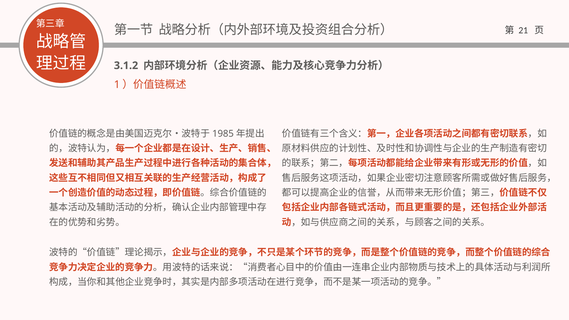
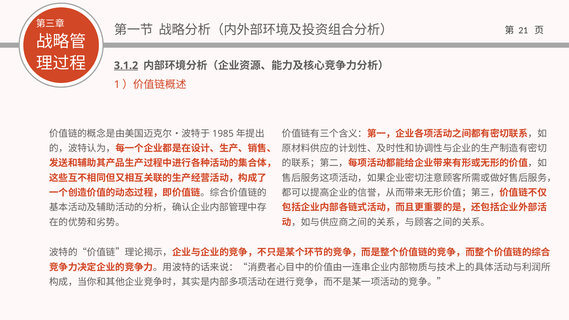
3.1.2 underline: none -> present (126, 66)
